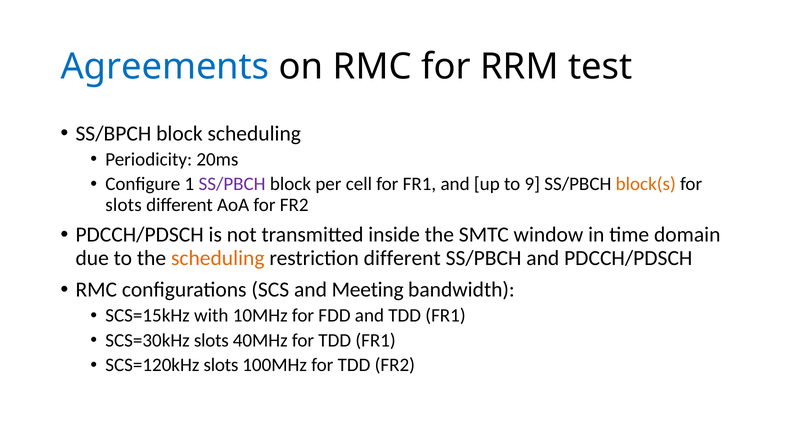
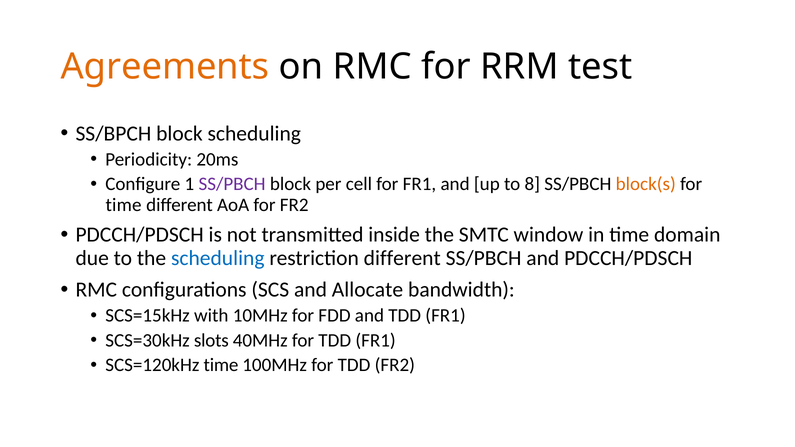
Agreements colour: blue -> orange (165, 67)
9: 9 -> 8 (532, 184)
slots: slots -> time (124, 205)
scheduling colour: orange -> blue (218, 258)
Meeting: Meeting -> Allocate (368, 290)
SCS=120kHz slots: slots -> time (221, 365)
